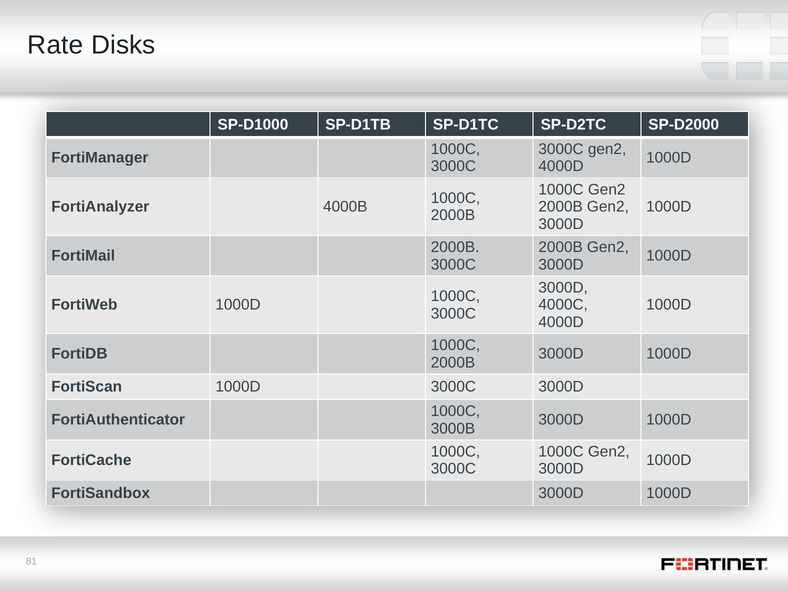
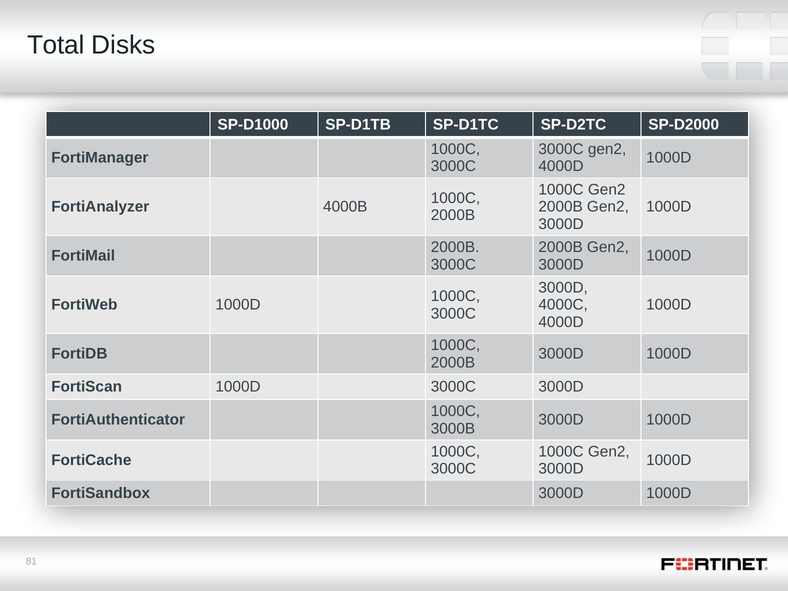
Rate: Rate -> Total (56, 45)
